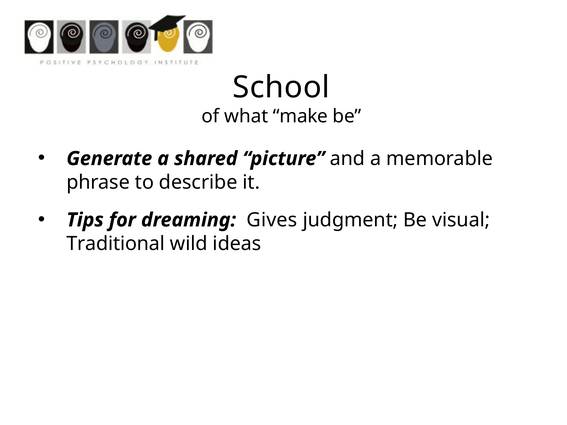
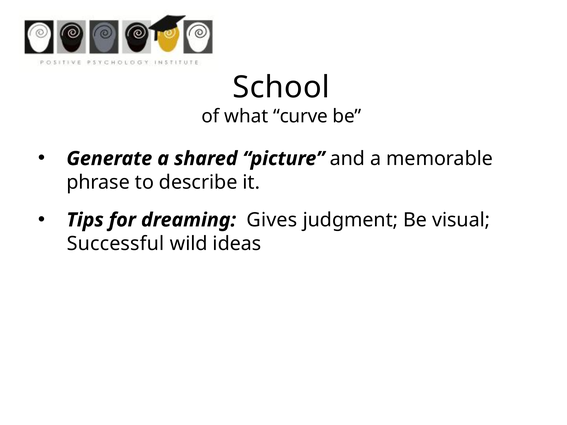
make: make -> curve (300, 116)
Traditional: Traditional -> Successful (116, 244)
